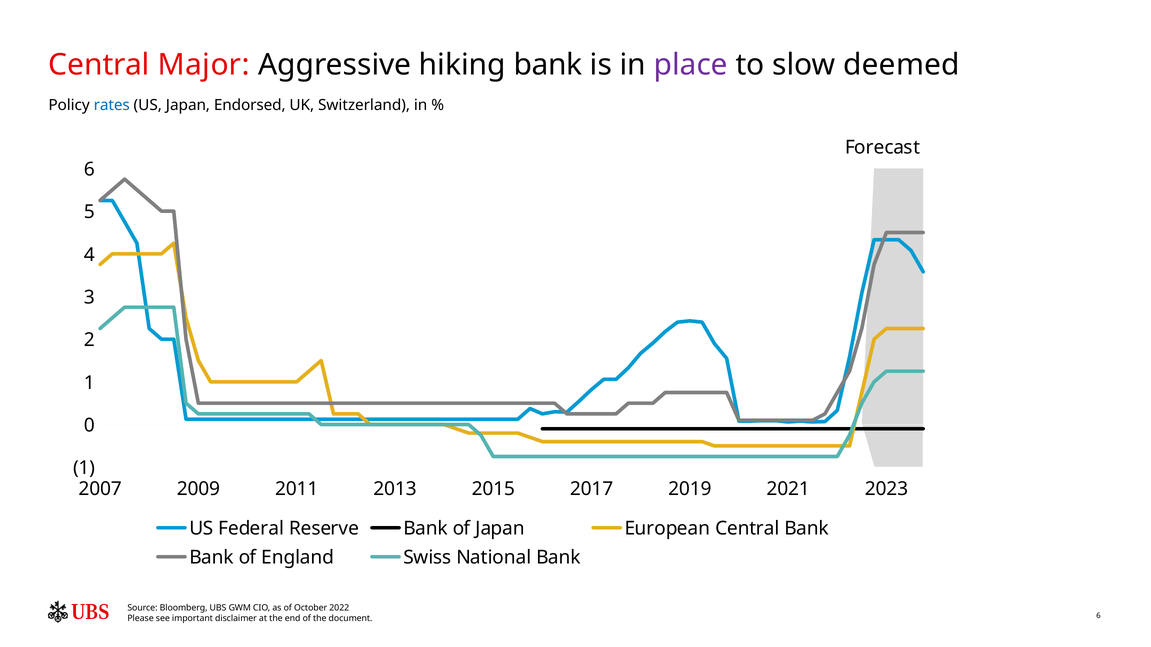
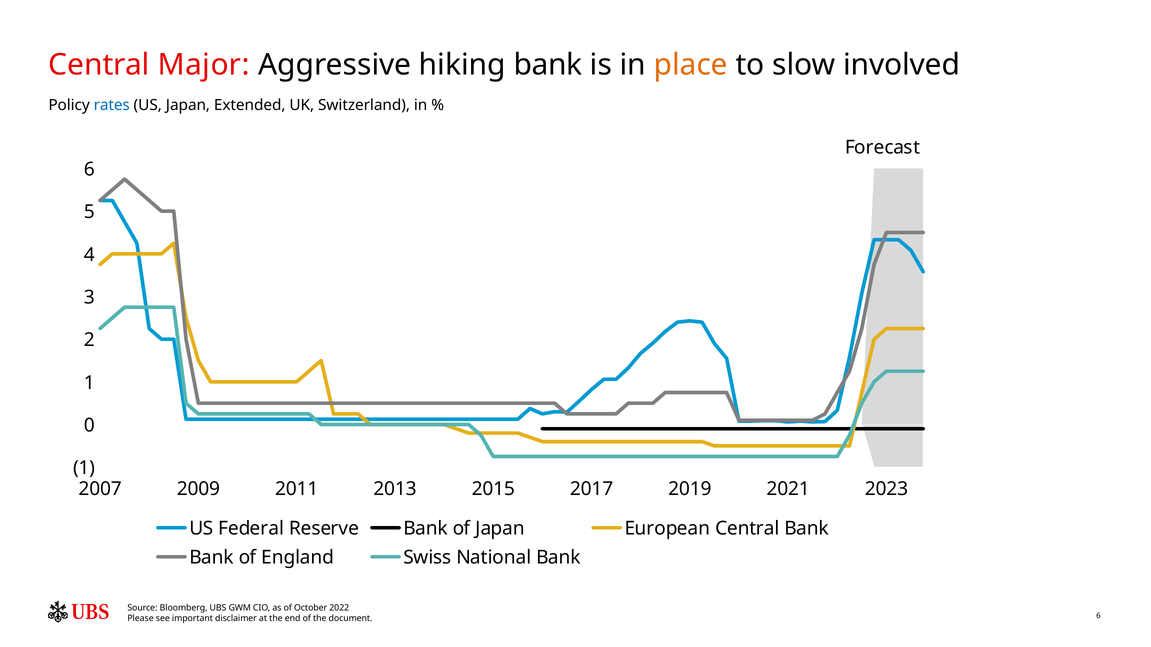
place colour: purple -> orange (691, 65)
deemed: deemed -> involved (902, 65)
Endorsed: Endorsed -> Extended (250, 105)
